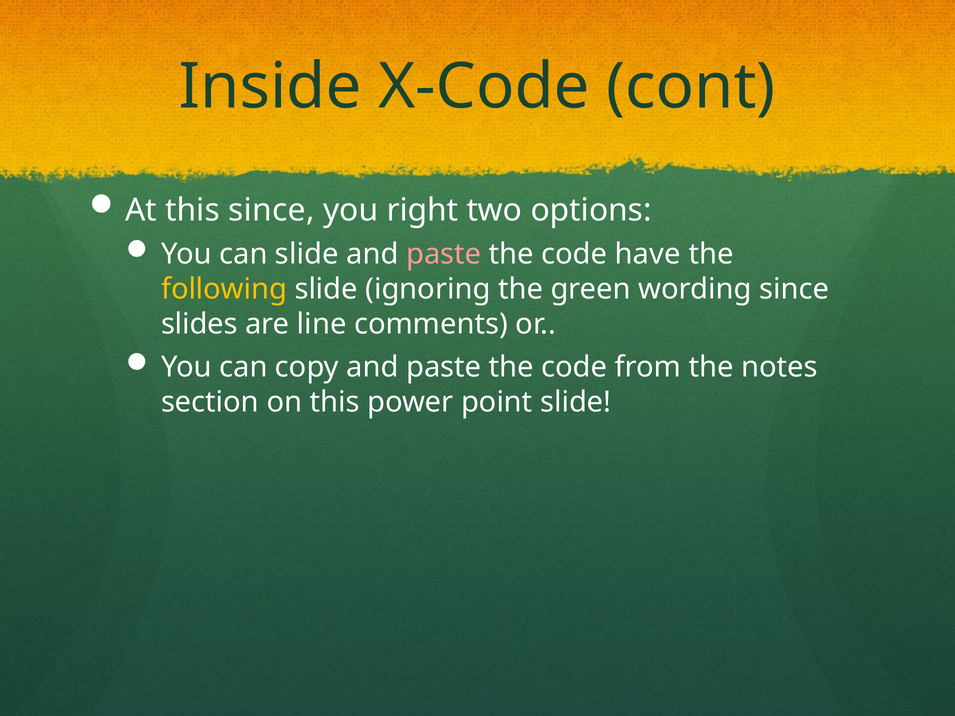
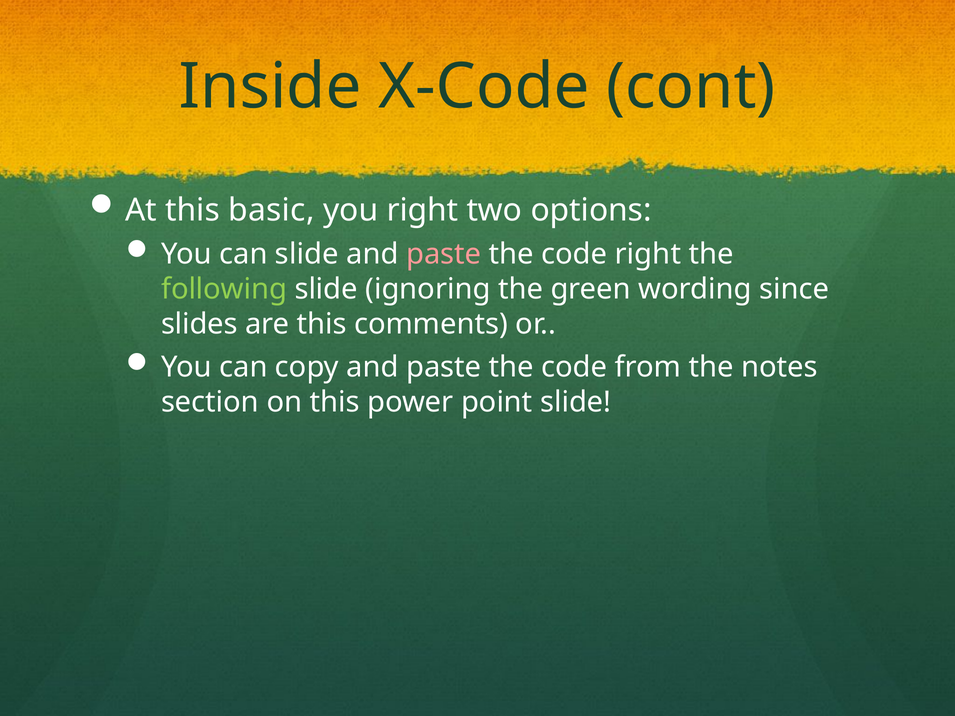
this since: since -> basic (271, 210)
code have: have -> right (648, 254)
following colour: yellow -> light green (224, 289)
are line: line -> this (322, 324)
